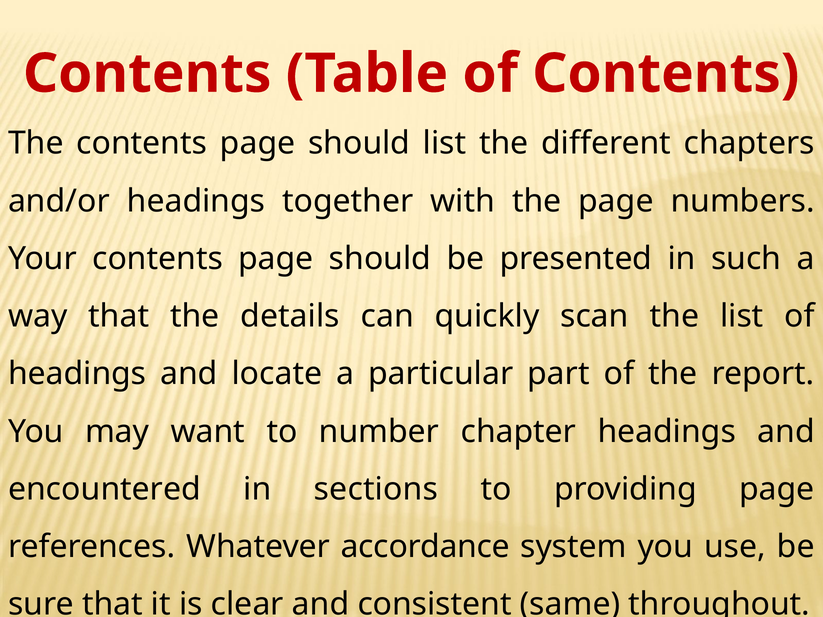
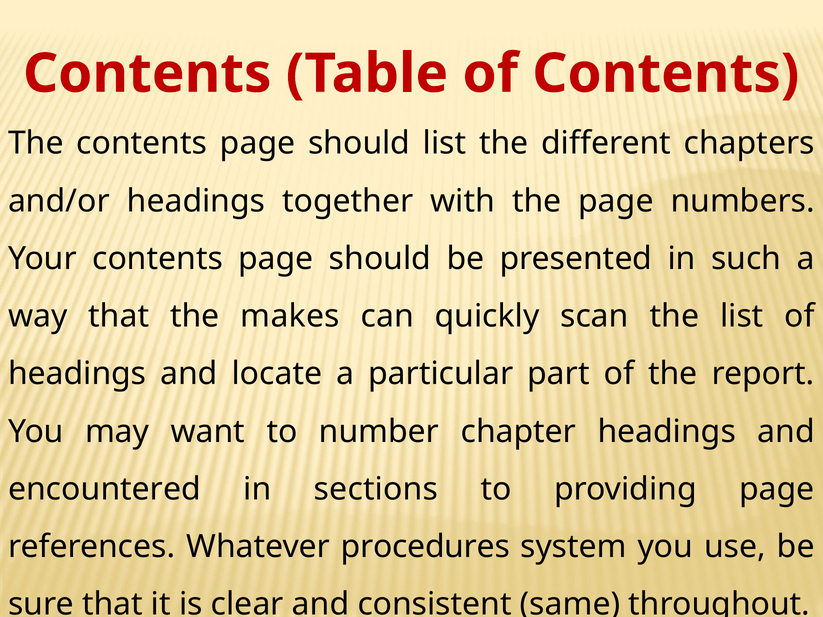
details: details -> makes (290, 316)
accordance: accordance -> procedures (425, 547)
